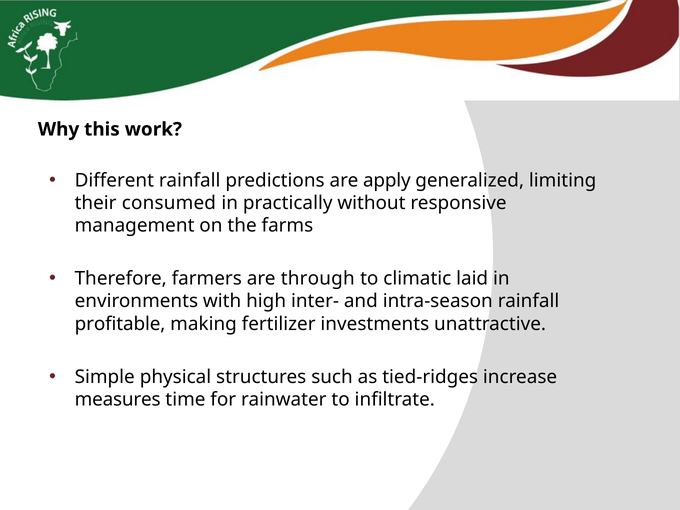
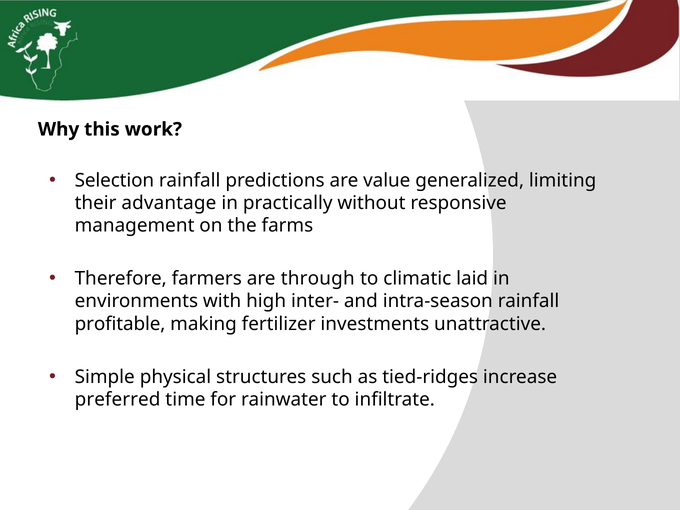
Different: Different -> Selection (114, 180)
apply: apply -> value (387, 180)
consumed: consumed -> advantage (169, 203)
measures: measures -> preferred (118, 400)
